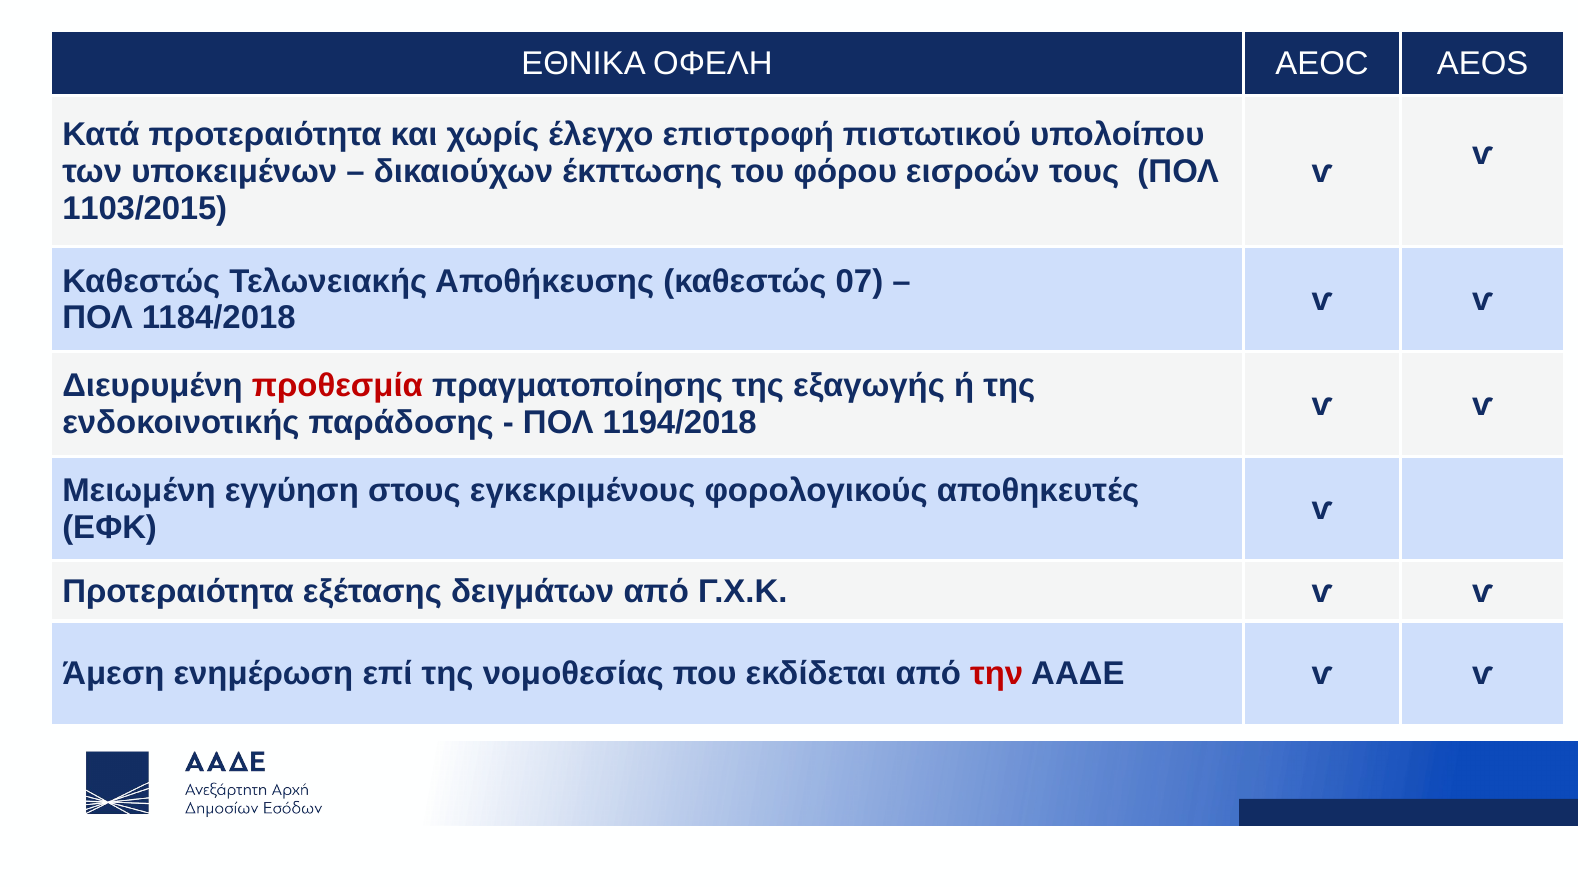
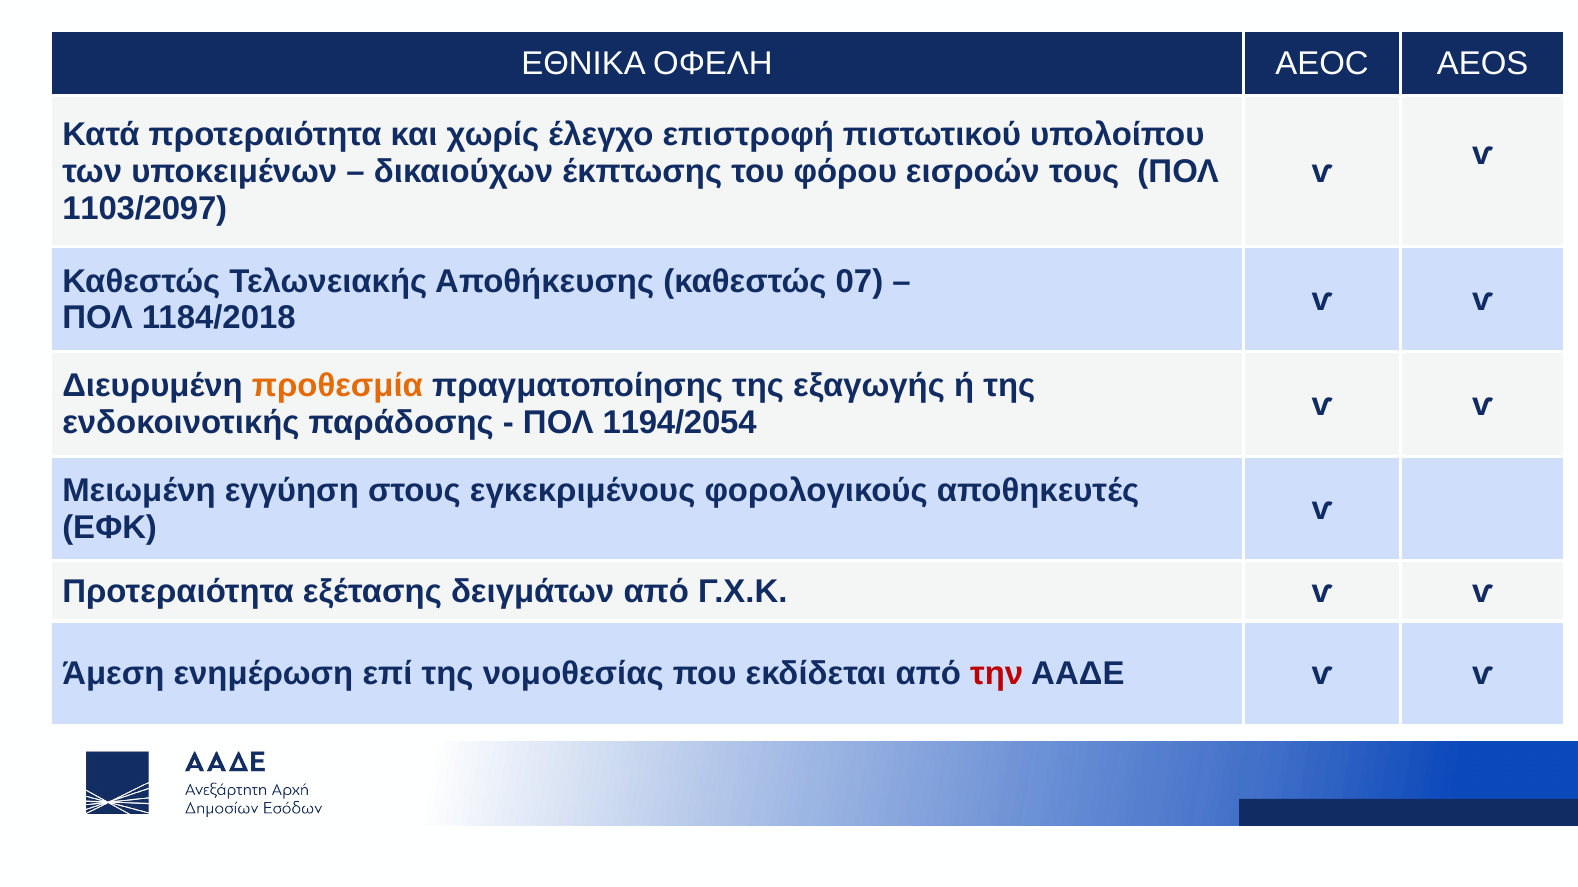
1103/2015: 1103/2015 -> 1103/2097 (145, 208)
προθεσμία colour: red -> orange (337, 386)
1194/2018: 1194/2018 -> 1194/2054 (680, 423)
